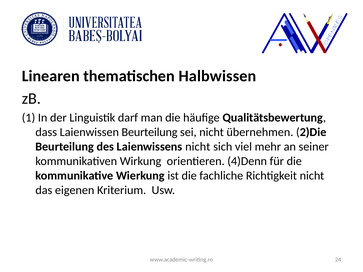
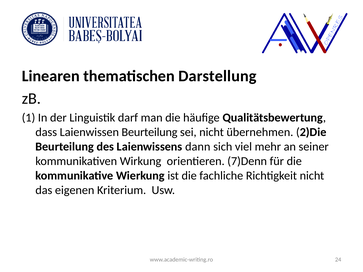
Halbwissen: Halbwissen -> Darstellung (217, 76)
Laienwissens nicht: nicht -> dann (198, 147)
4)Denn: 4)Denn -> 7)Denn (247, 161)
